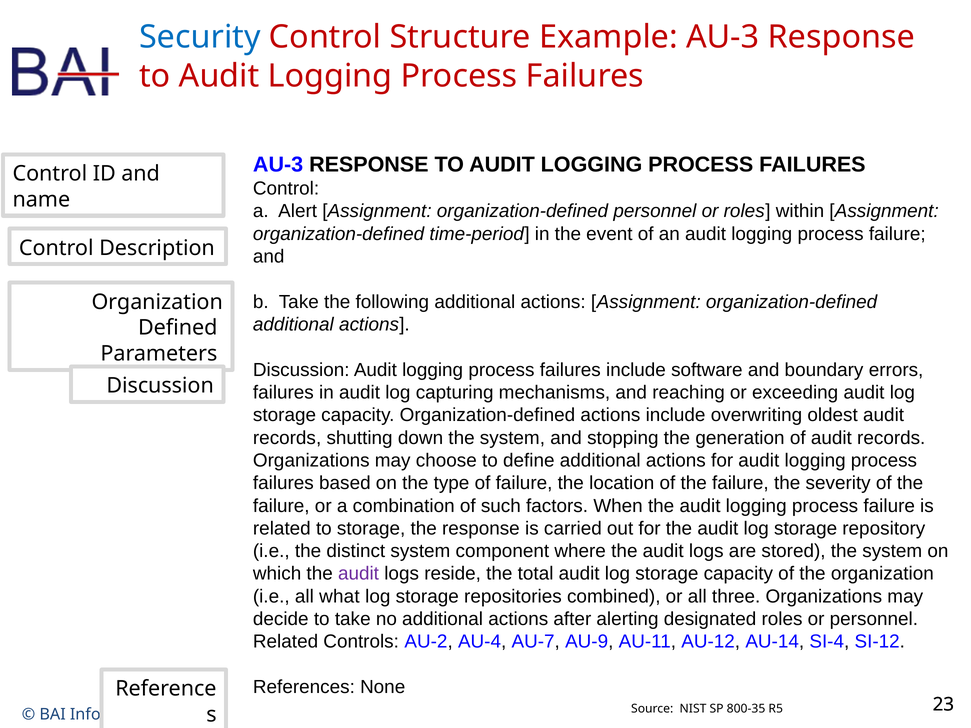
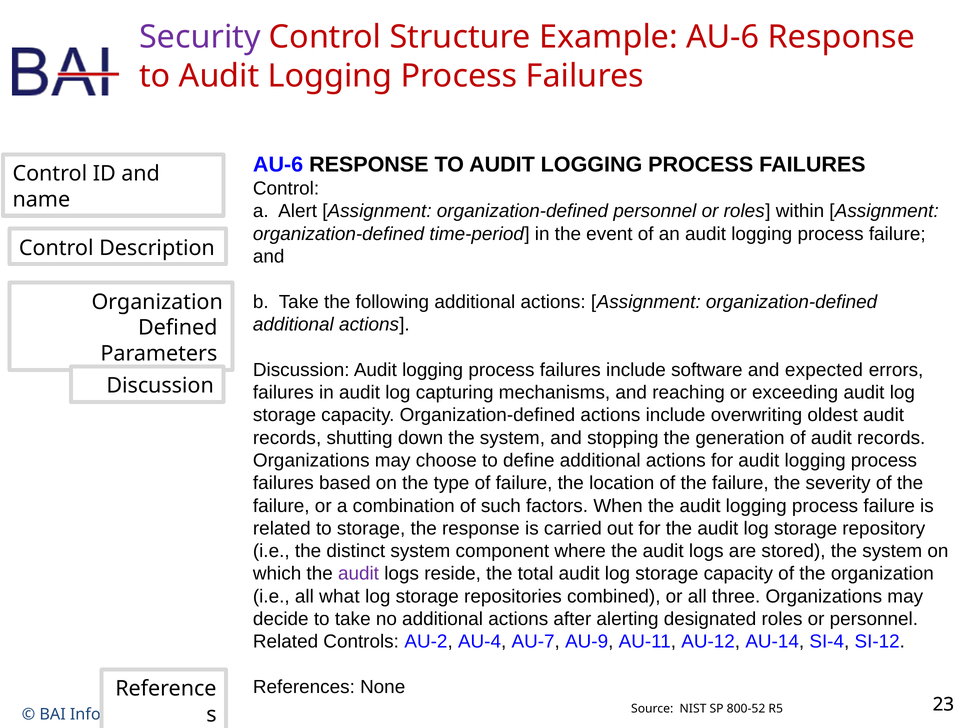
Security colour: blue -> purple (200, 37)
Example AU-3: AU-3 -> AU-6 (723, 37)
AU-3: AU-3 -> AU-6 (278, 164)
boundary: boundary -> expected (824, 370)
800-35: 800-35 -> 800-52 (746, 709)
